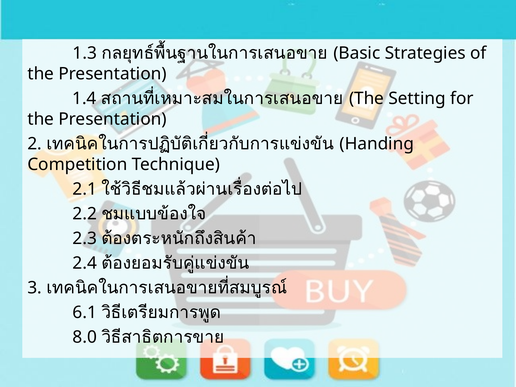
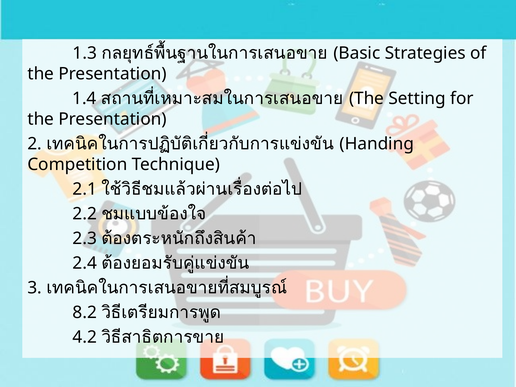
6.1: 6.1 -> 8.2 (85, 312)
8.0: 8.0 -> 4.2 (85, 337)
